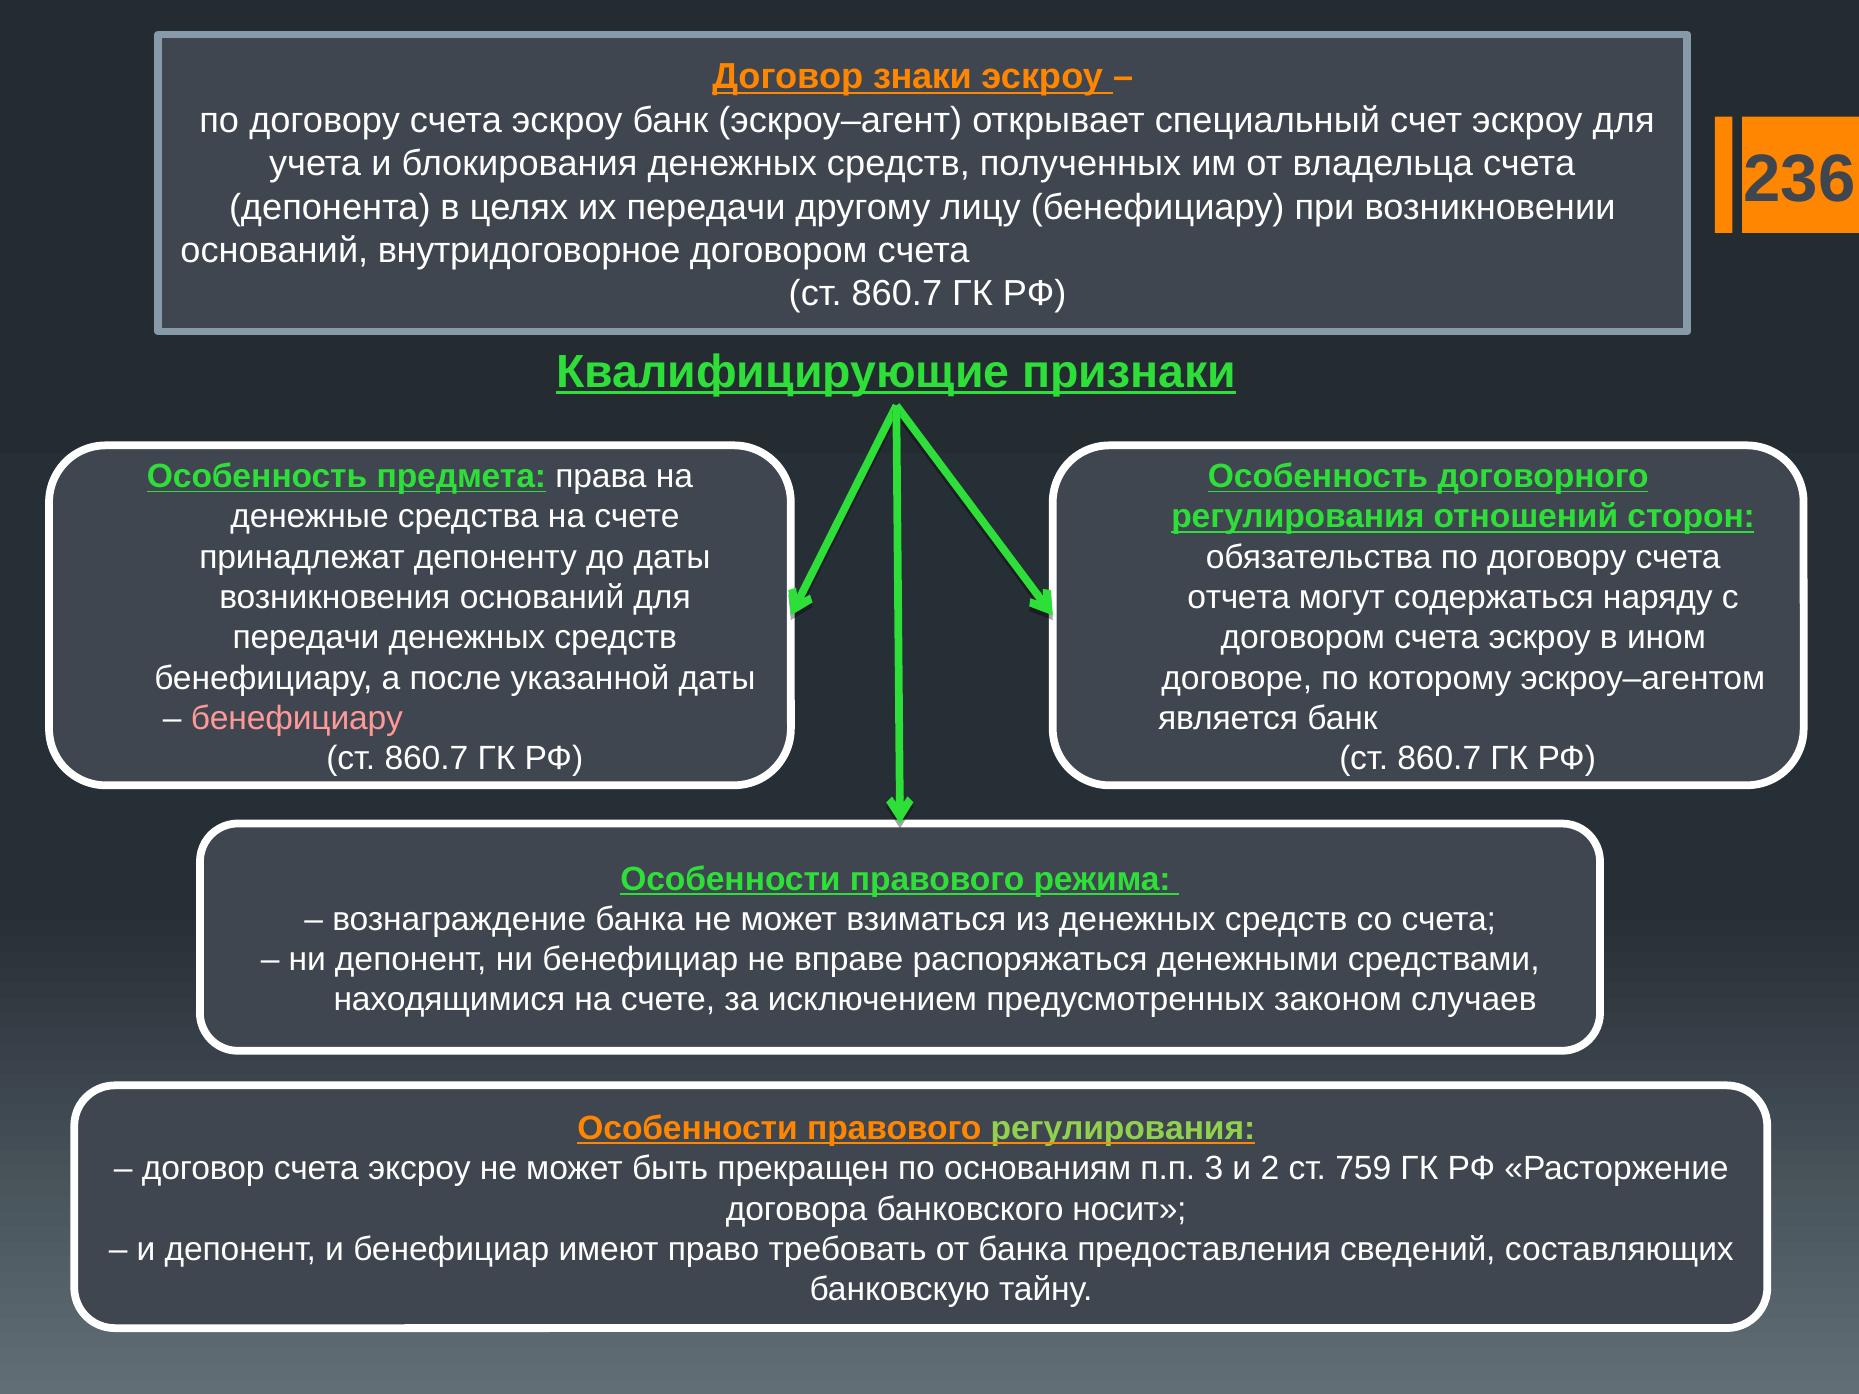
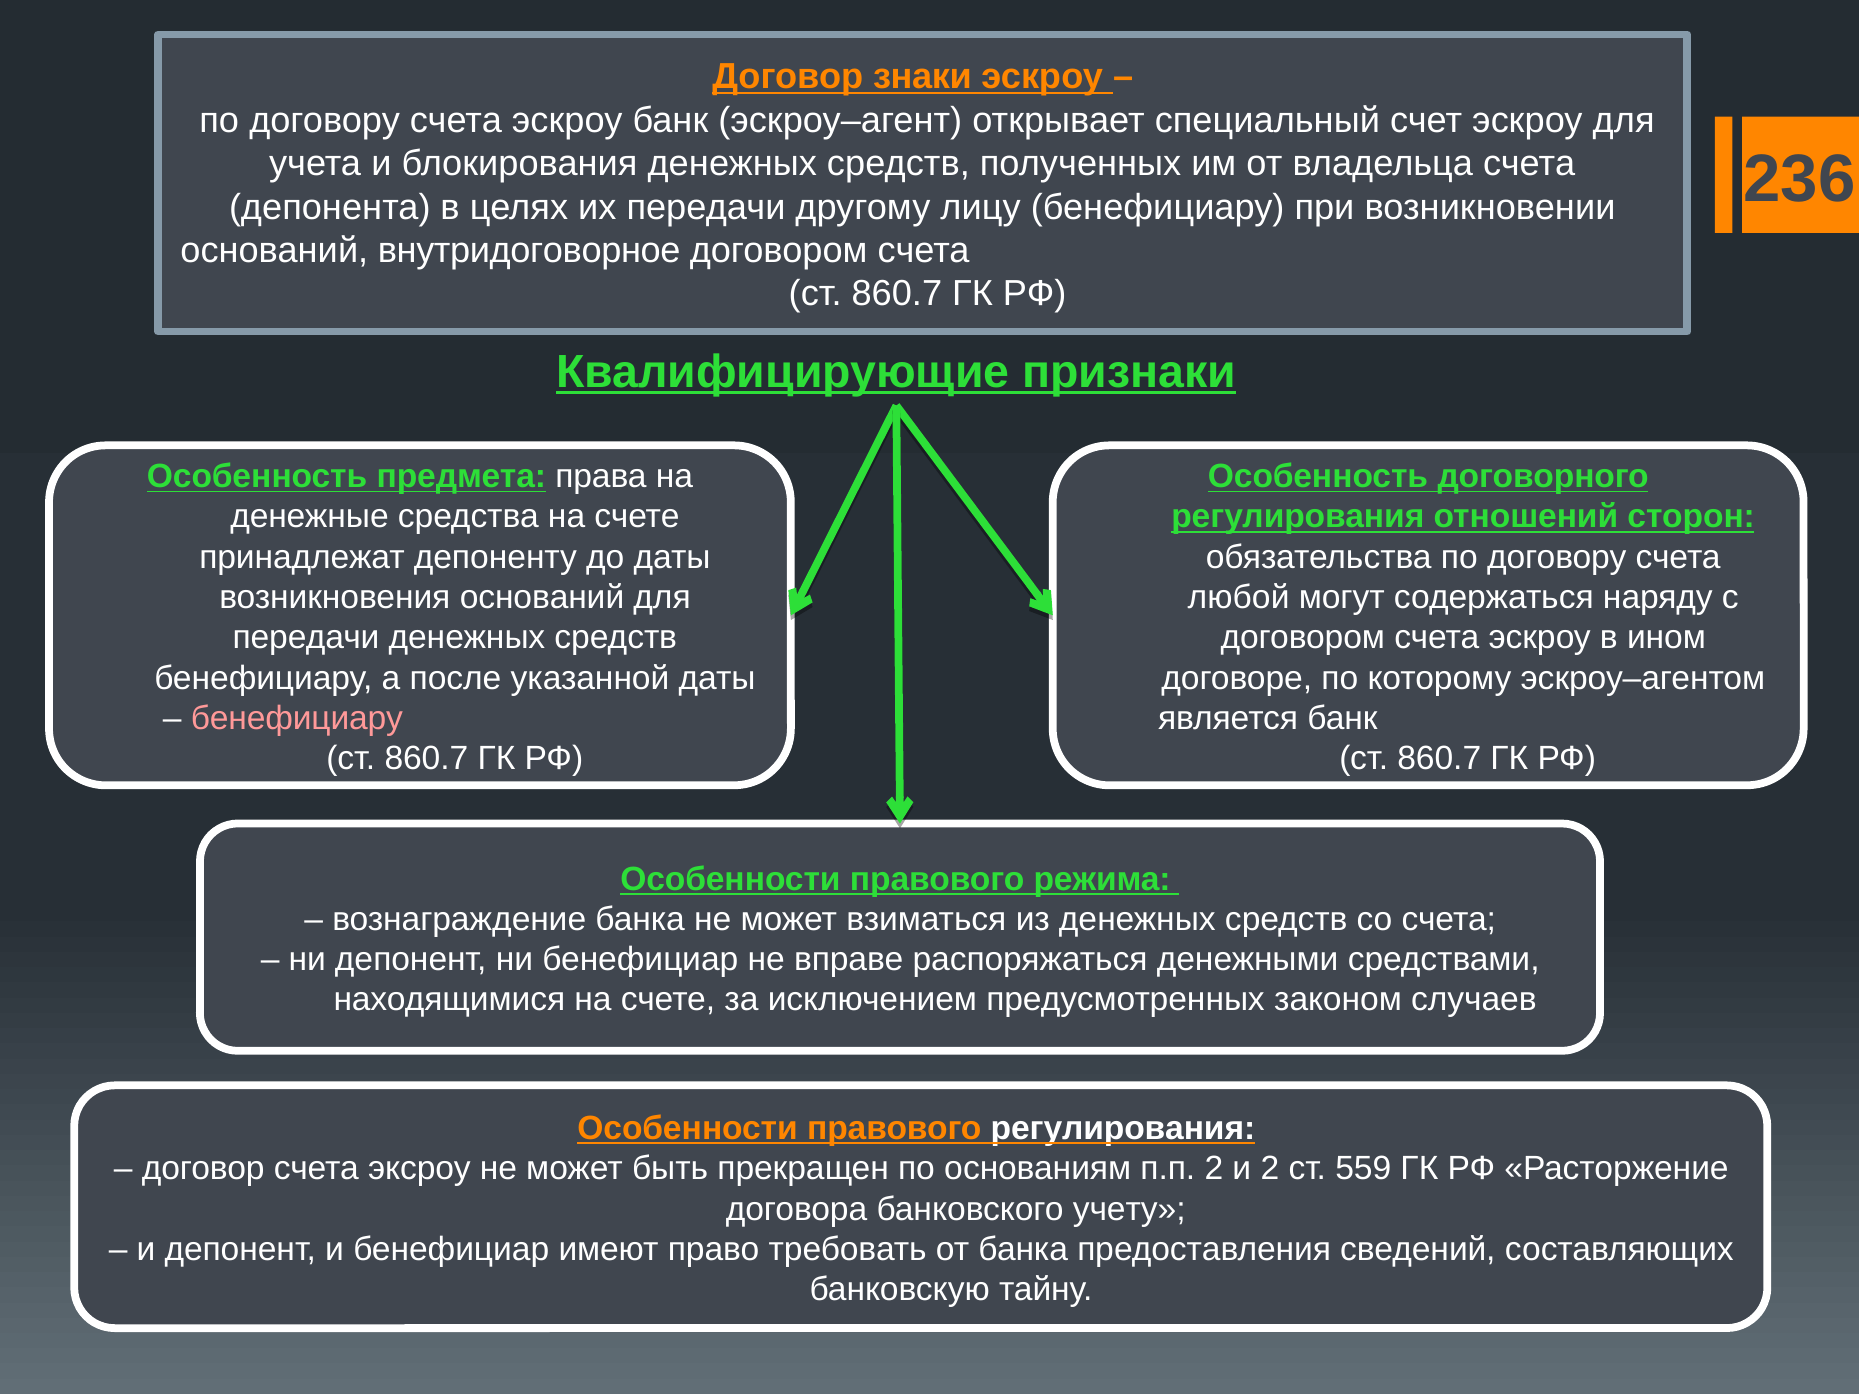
отчета: отчета -> любой (1239, 598)
регулирования colour: light green -> white (1123, 1129)
п.п 3: 3 -> 2 (1214, 1169)
759: 759 -> 559 (1363, 1169)
носит: носит -> учету (1129, 1209)
